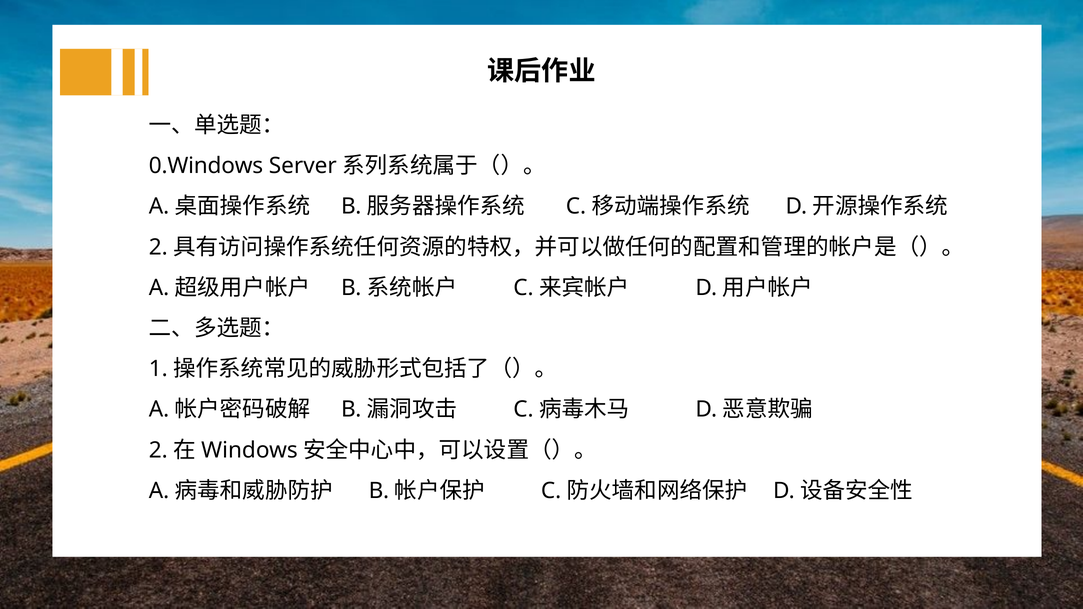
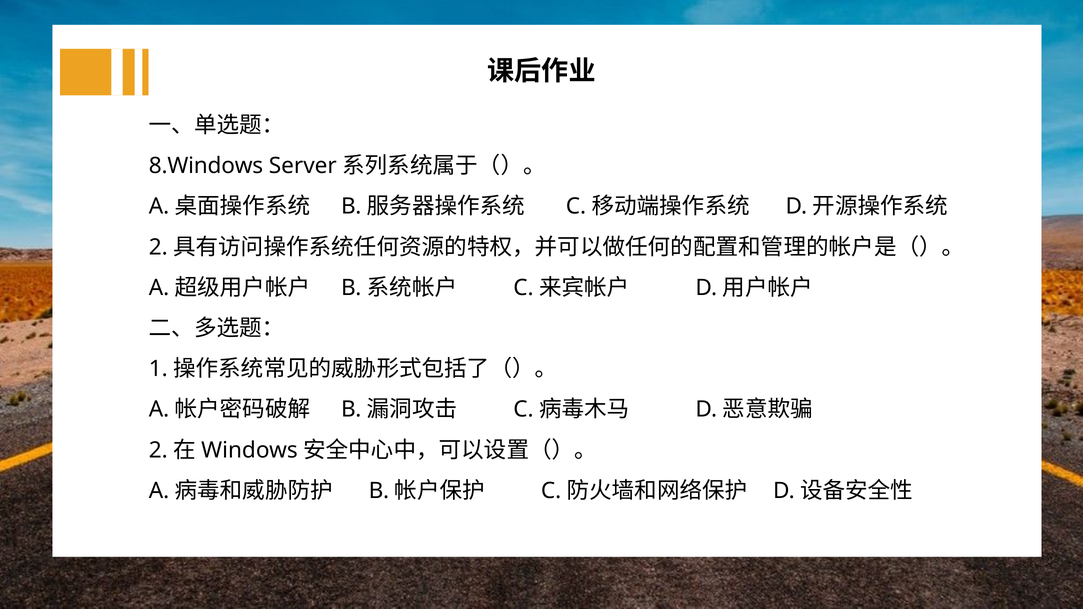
0.Windows: 0.Windows -> 8.Windows (206, 166)
